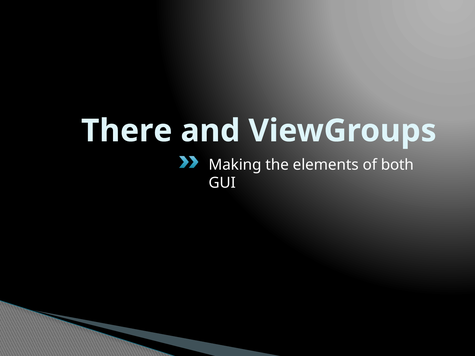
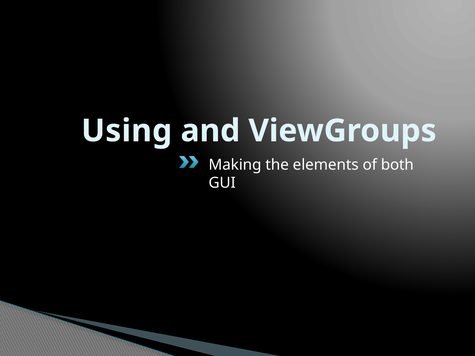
There: There -> Using (127, 131)
